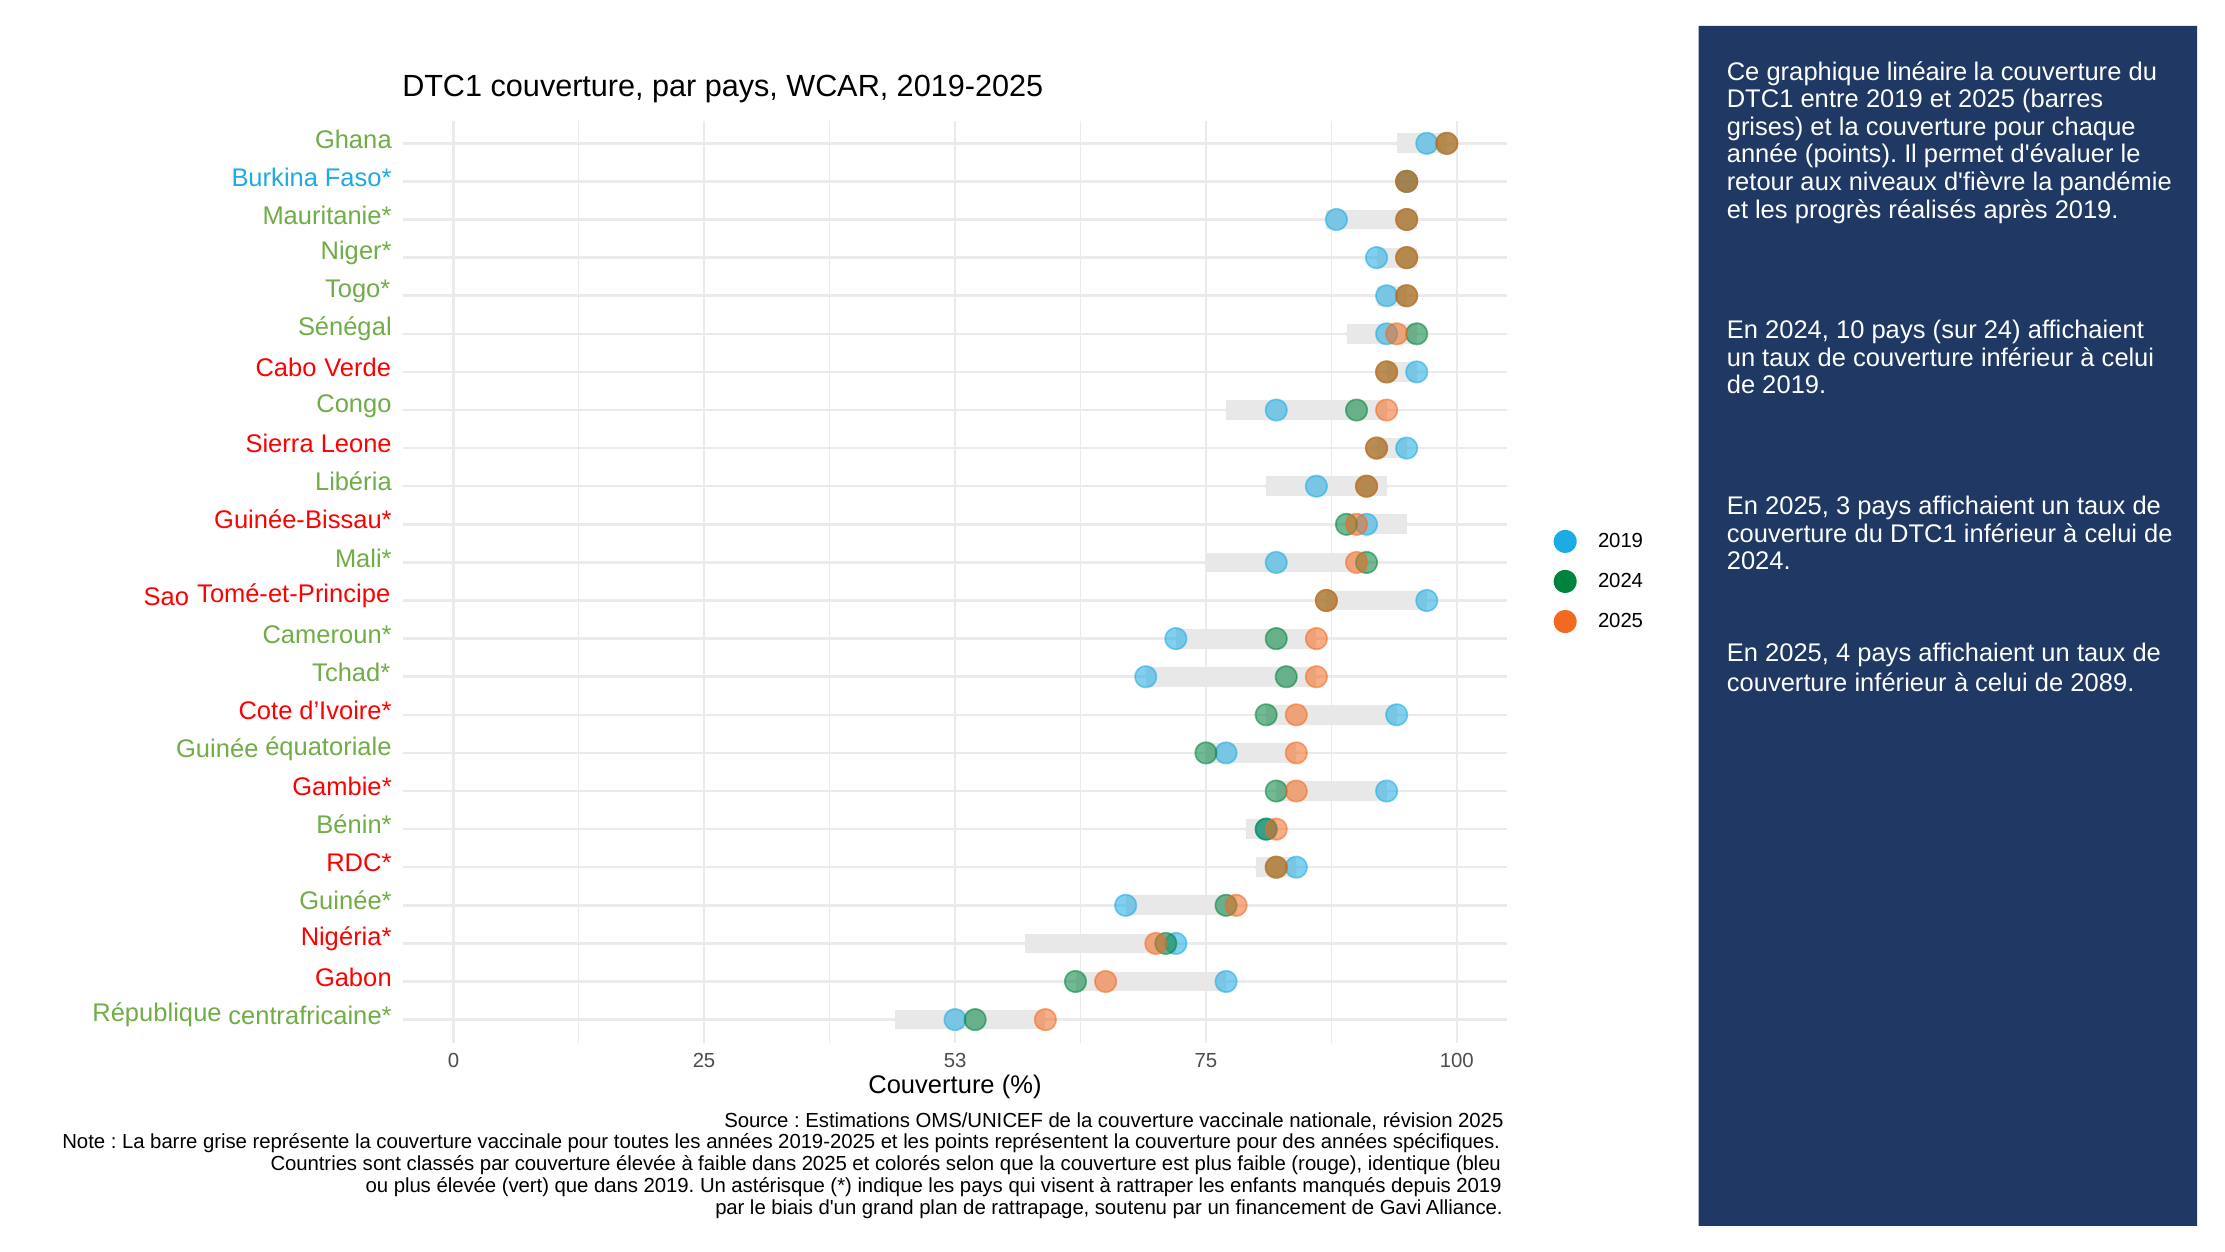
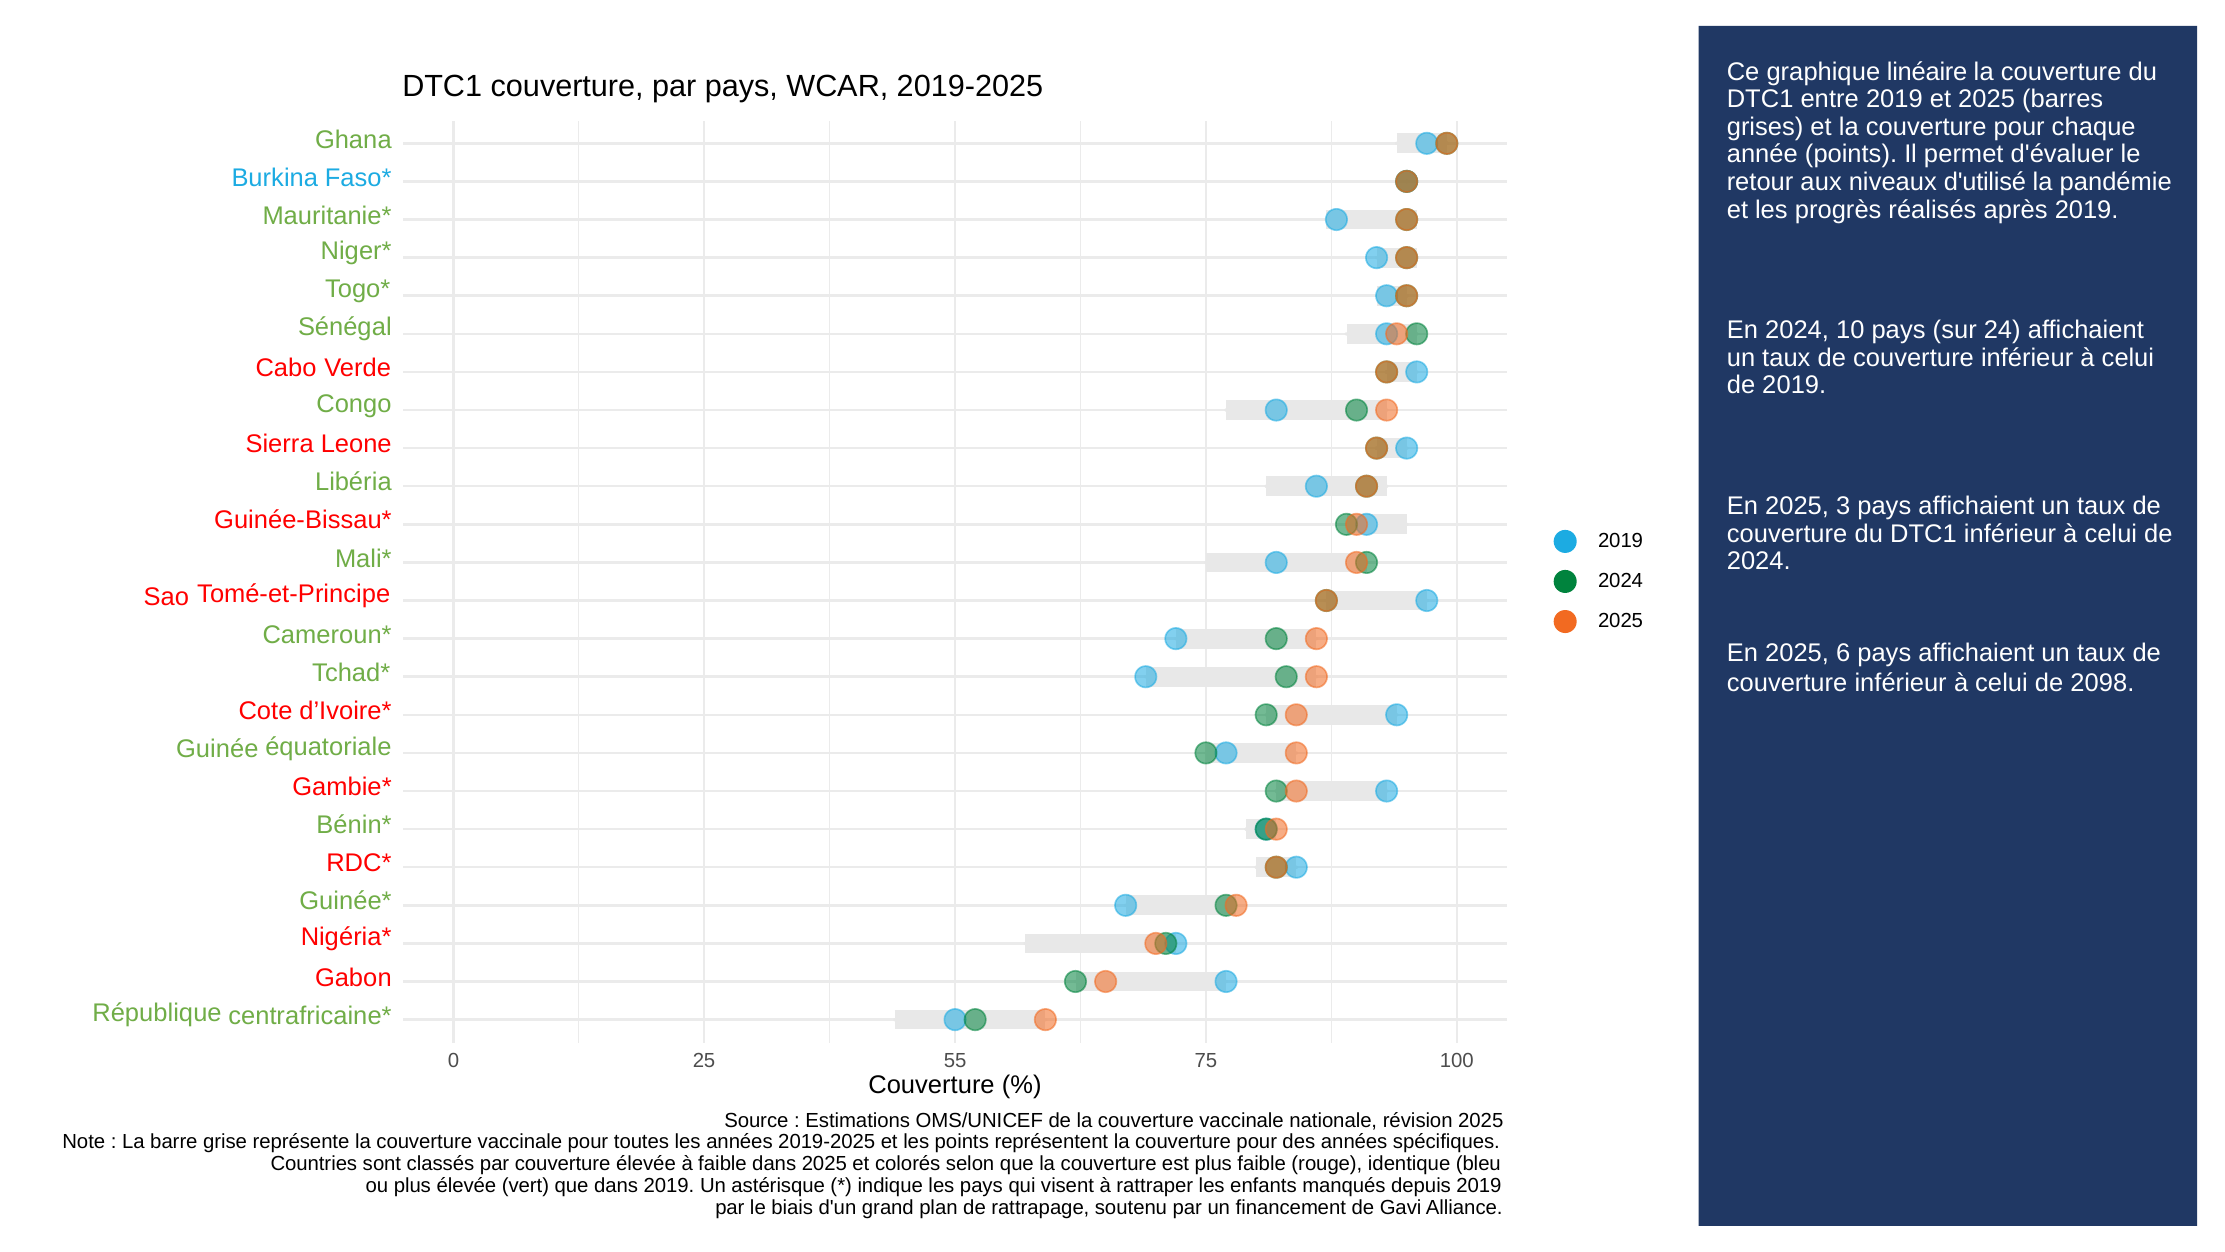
d'fièvre: d'fièvre -> d'utilisé (1985, 182)
4: 4 -> 6 (1843, 653)
2089: 2089 -> 2098 (2102, 683)
53: 53 -> 55 (955, 1060)
